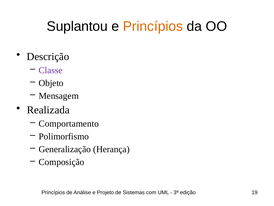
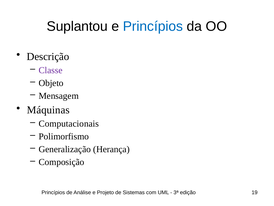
Princípios colour: orange -> blue (153, 26)
Realizada: Realizada -> Máquinas (48, 110)
Comportamento: Comportamento -> Computacionais (69, 123)
